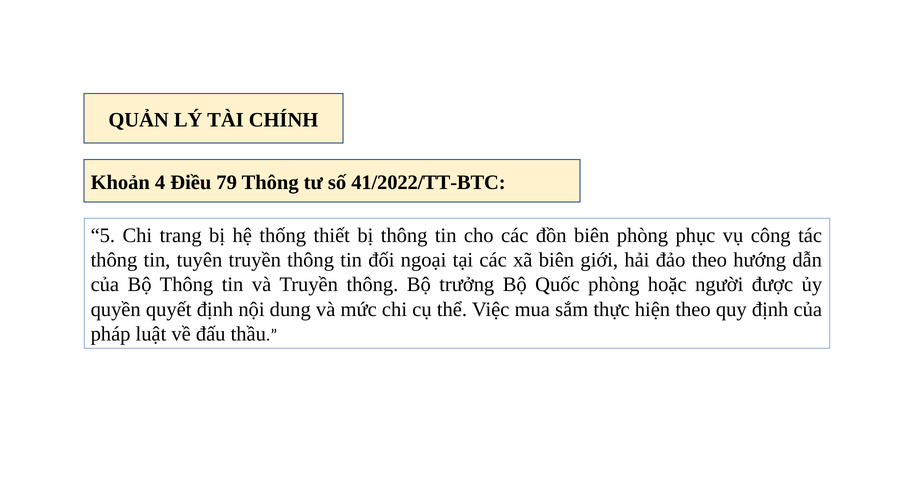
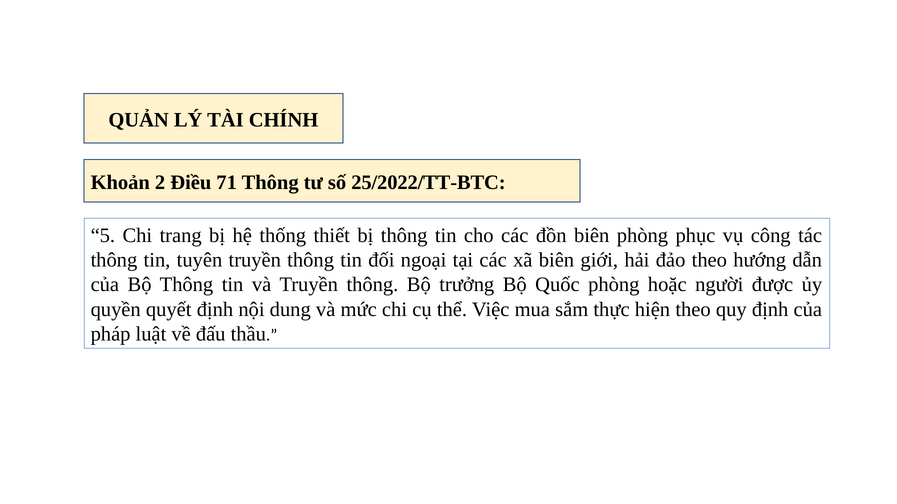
4: 4 -> 2 (160, 182)
79: 79 -> 71 (227, 182)
41/2022/TT-BTC: 41/2022/TT-BTC -> 25/2022/TT-BTC (428, 182)
